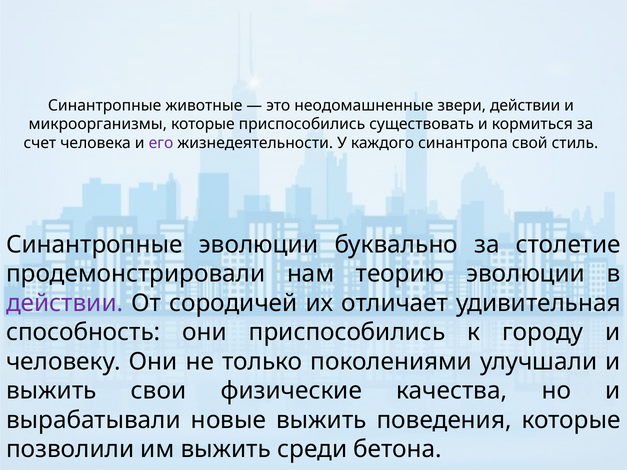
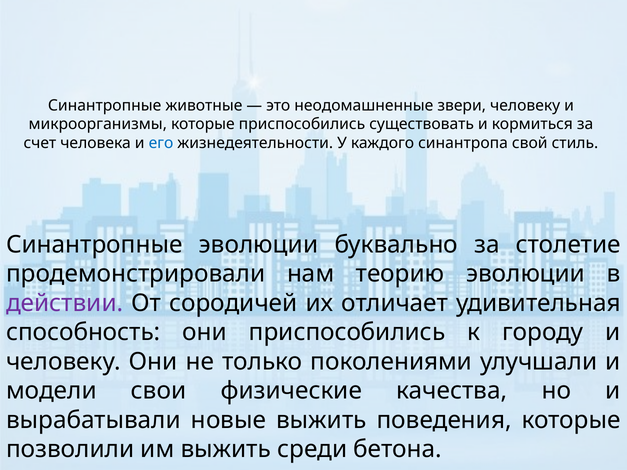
звери действии: действии -> человеку (525, 105)
его colour: purple -> blue (161, 143)
выжить: выжить -> модели (51, 391)
